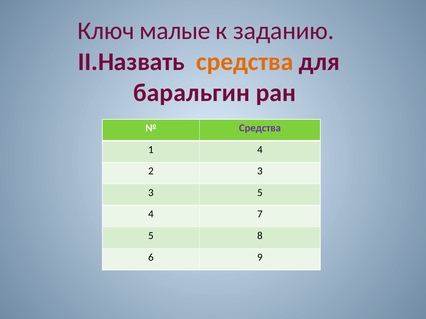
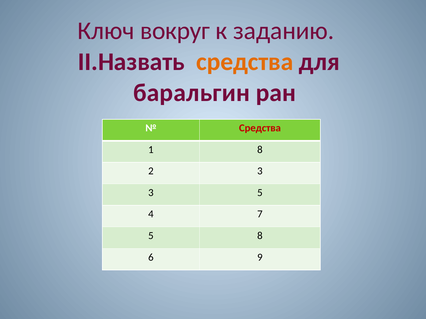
малые: малые -> вокруг (175, 31)
Средства colour: purple -> red (260, 128)
1 4: 4 -> 8 (260, 150)
